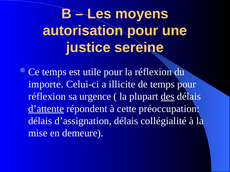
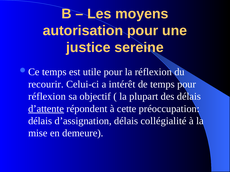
importe: importe -> recourir (46, 84)
illicite: illicite -> intérêt (122, 84)
urgence: urgence -> objectif (95, 97)
des underline: present -> none (168, 97)
